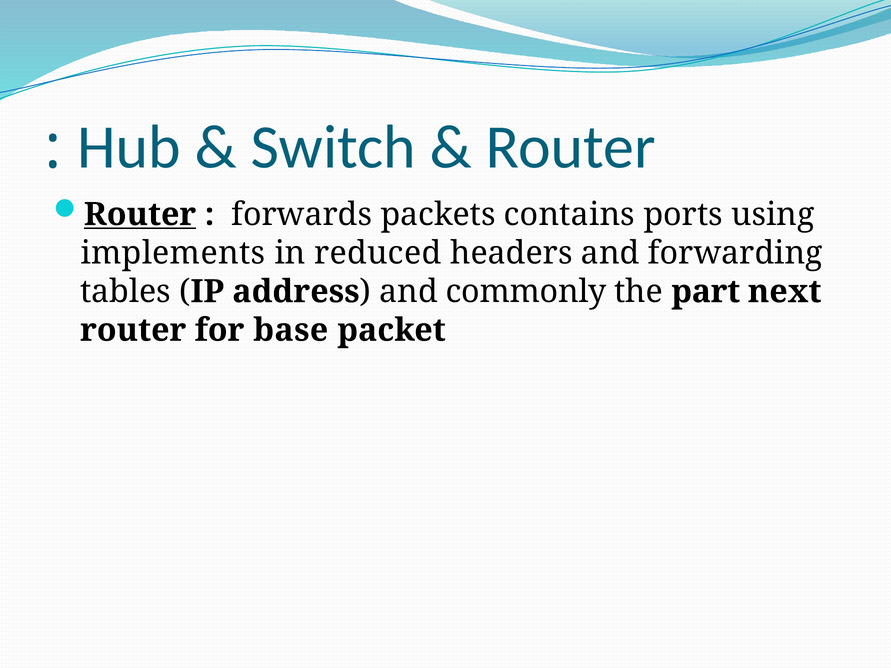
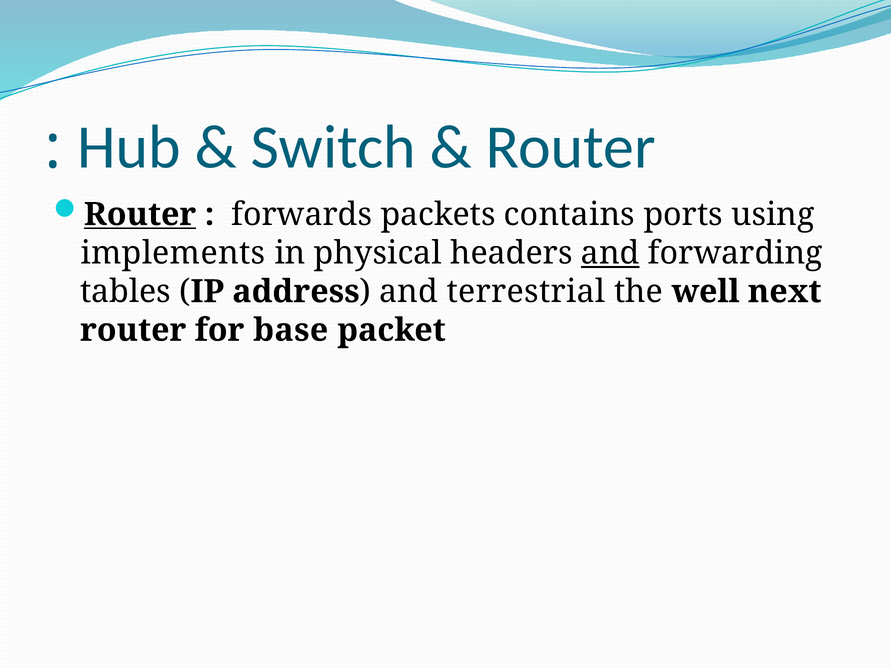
reduced: reduced -> physical (378, 253)
and underline: none -> present (610, 253)
commonly: commonly -> terrestrial (526, 292)
part: part -> well (706, 292)
